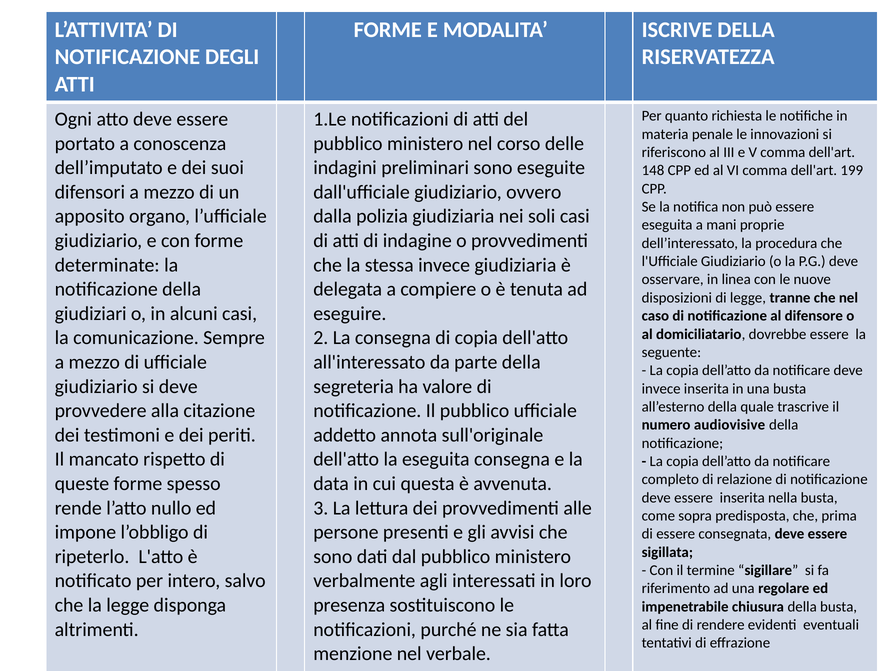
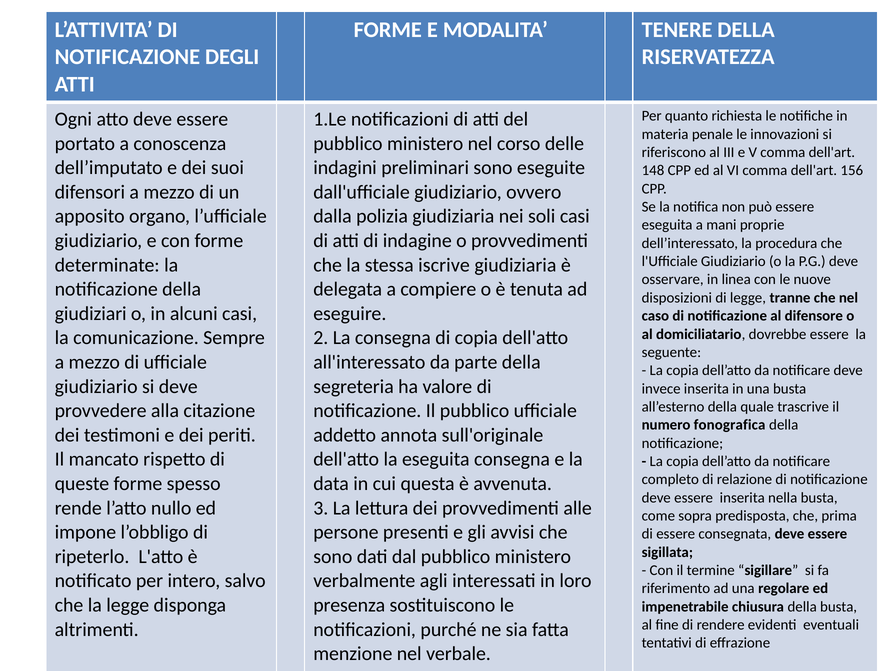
ISCRIVE: ISCRIVE -> TENERE (677, 30)
199: 199 -> 156 (852, 171)
stessa invece: invece -> iscrive (444, 265)
audiovisive: audiovisive -> fonografica (730, 425)
